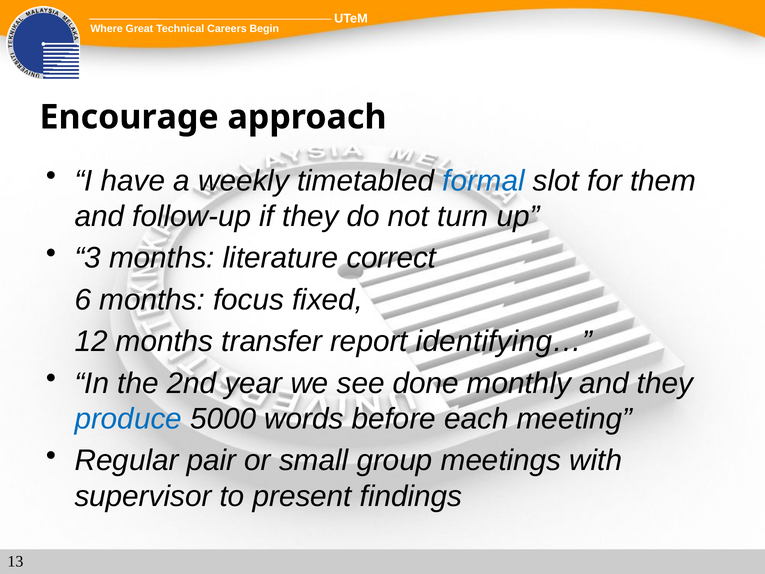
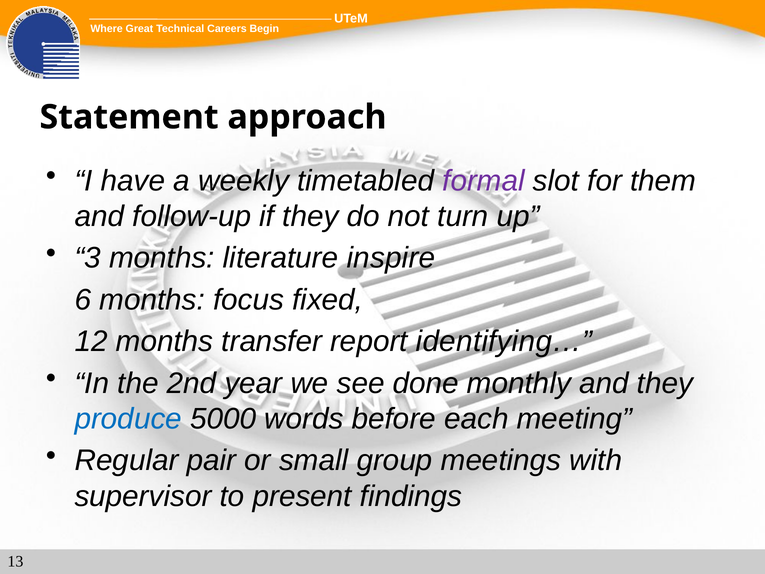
Encourage: Encourage -> Statement (129, 117)
formal colour: blue -> purple (484, 181)
correct: correct -> inspire (391, 258)
